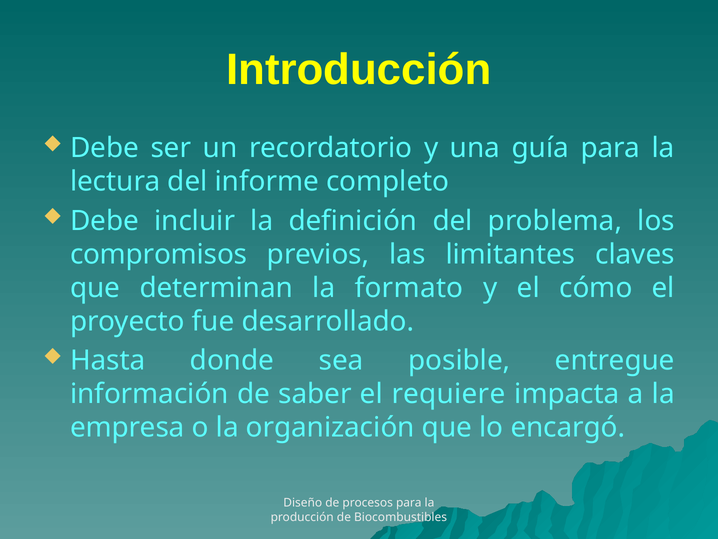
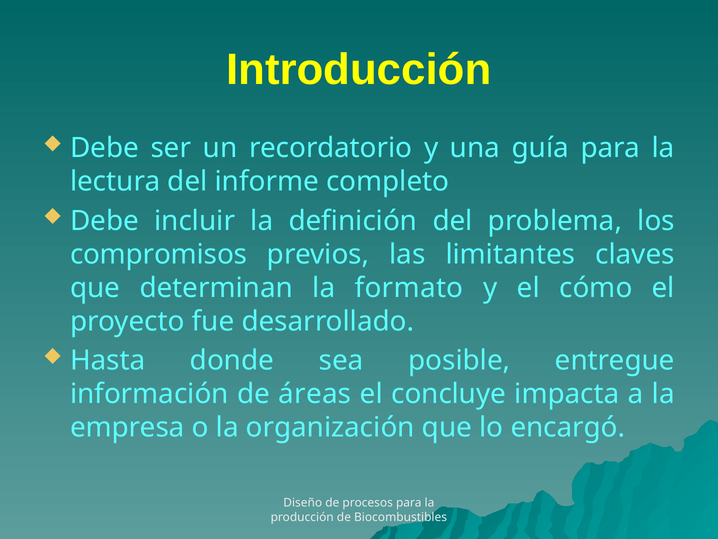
saber: saber -> áreas (315, 394)
requiere: requiere -> concluye (449, 394)
